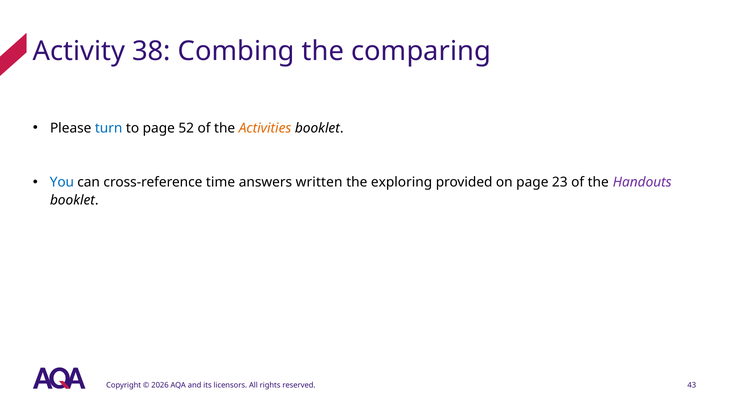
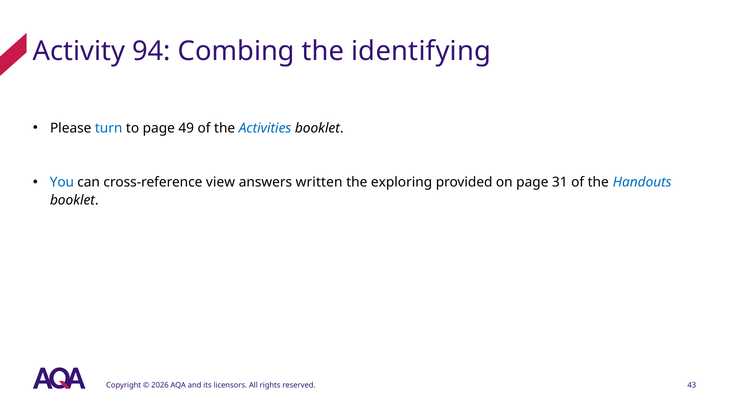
38: 38 -> 94 (152, 51)
comparing: comparing -> identifying (421, 51)
52: 52 -> 49 (186, 128)
Activities colour: orange -> blue (265, 128)
time: time -> view (220, 182)
23: 23 -> 31 (560, 182)
Handouts colour: purple -> blue (642, 182)
